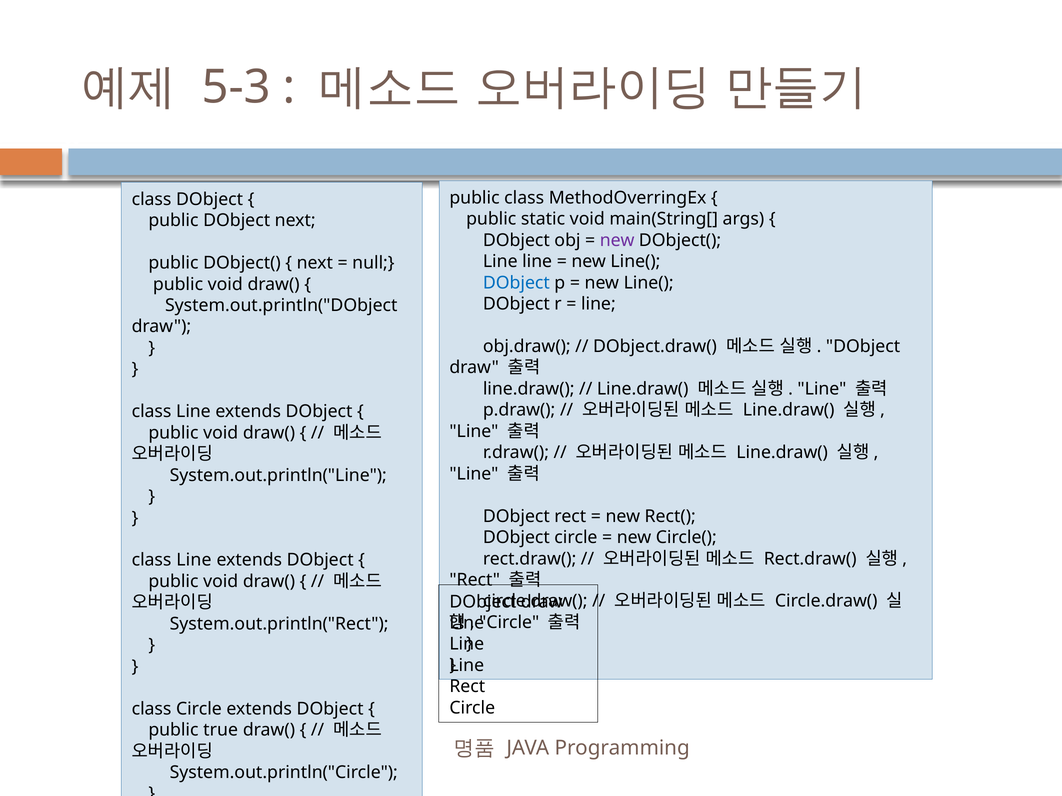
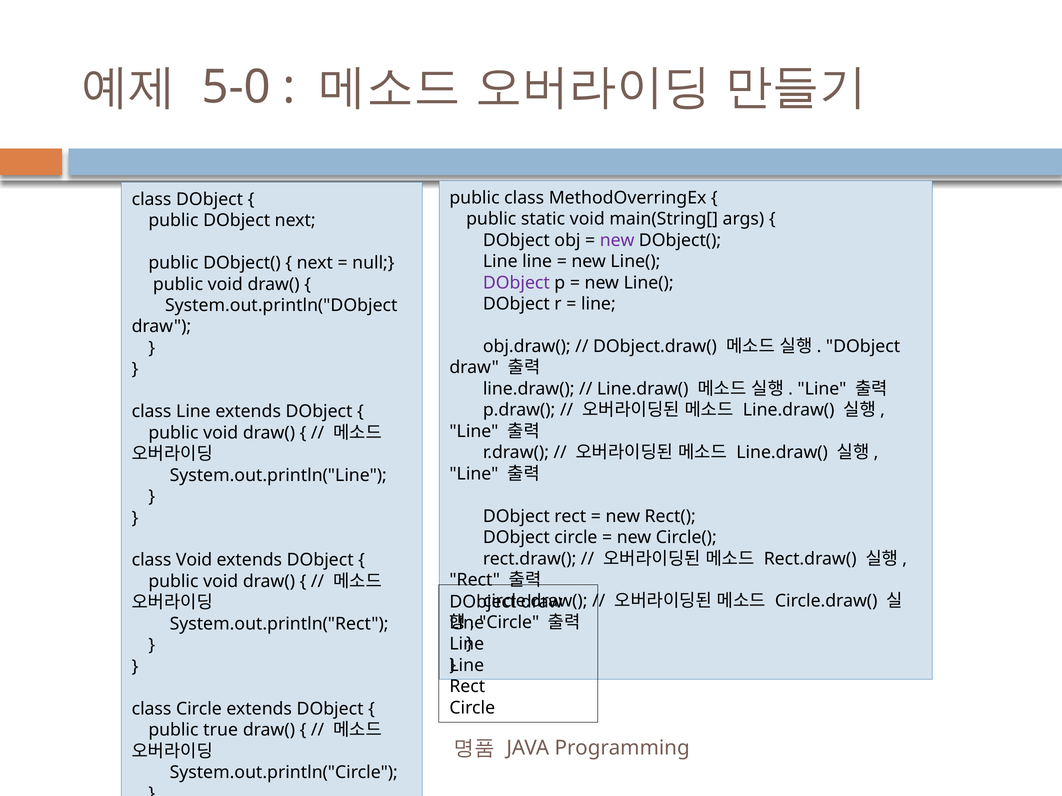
5-3: 5-3 -> 5-0 (236, 87)
DObject colour: blue -> purple (516, 283)
Line: Line -> Void (194, 560)
